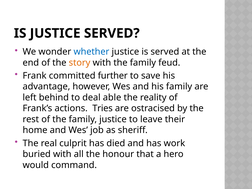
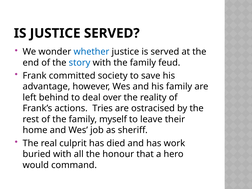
story colour: orange -> blue (80, 63)
further: further -> society (113, 76)
able: able -> over (112, 97)
family justice: justice -> myself (113, 119)
